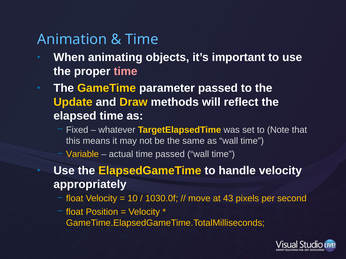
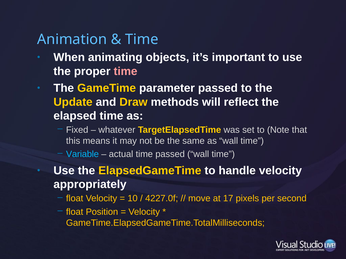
Variable colour: yellow -> light blue (82, 155)
1030.0f: 1030.0f -> 4227.0f (162, 199)
43: 43 -> 17 (228, 199)
